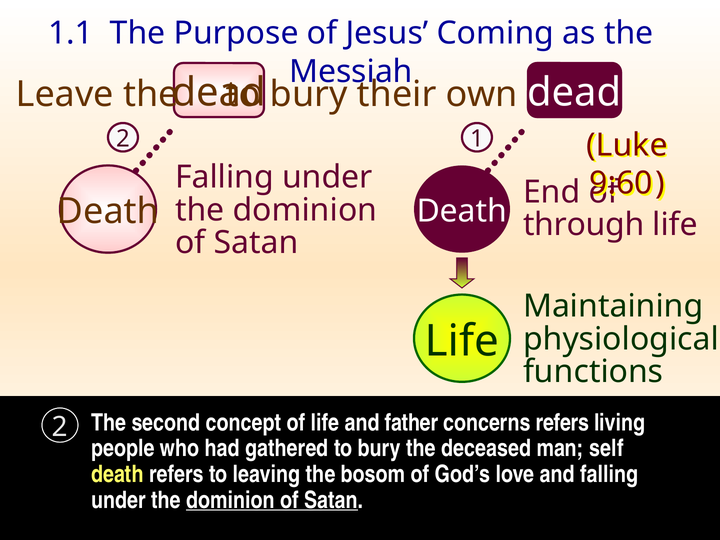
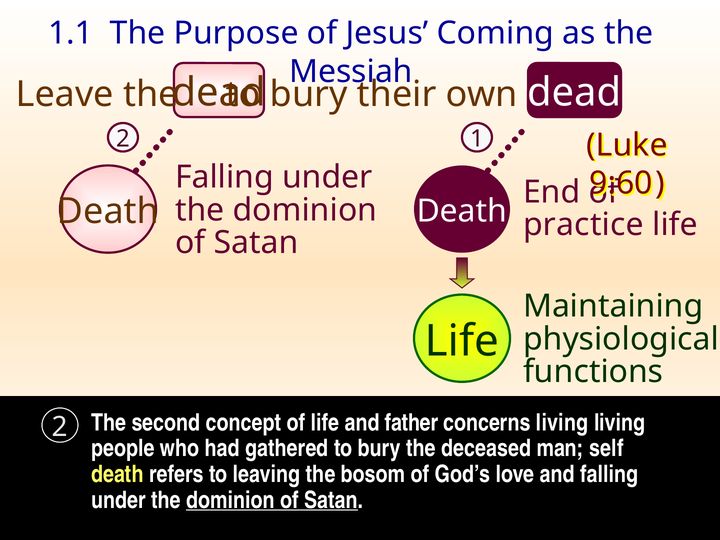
through: through -> practice (583, 225)
concerns refers: refers -> living (562, 423)
